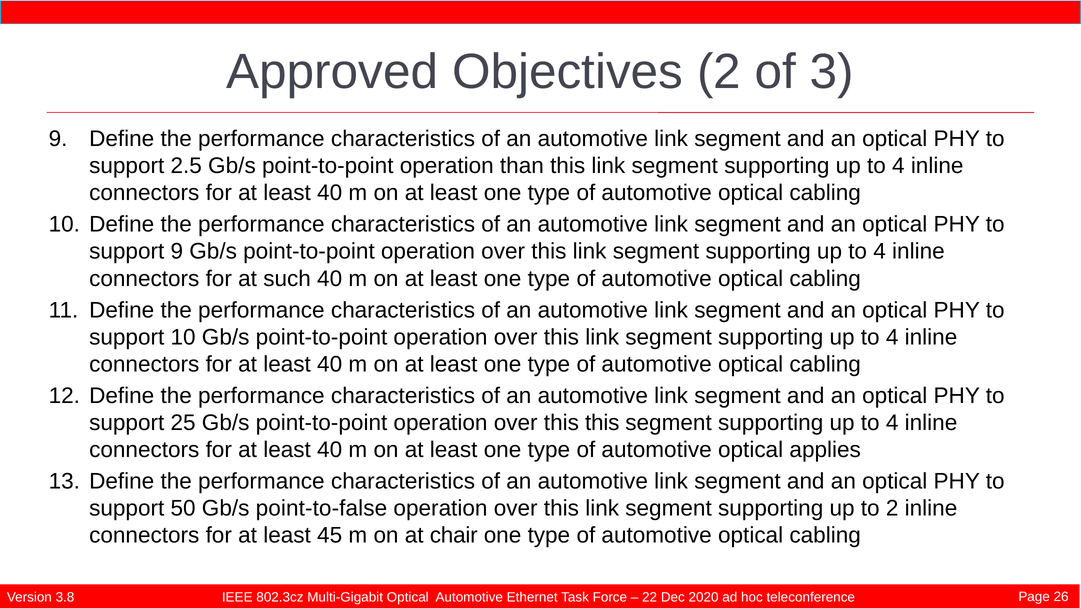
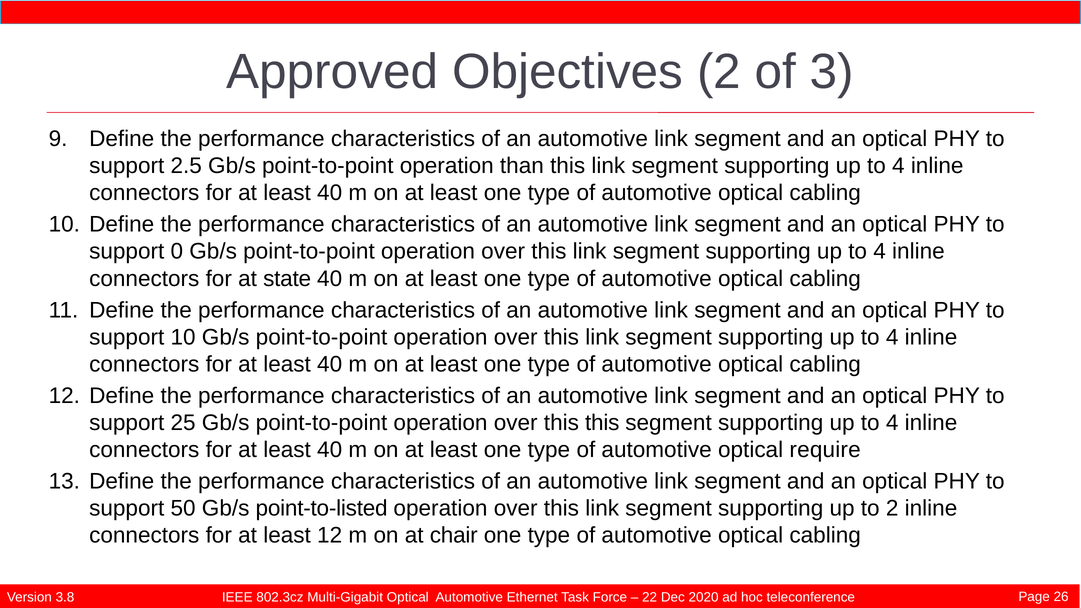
support 9: 9 -> 0 (177, 252)
such: such -> state (287, 279)
applies: applies -> require (825, 450)
point-to-false: point-to-false -> point-to-listed (322, 508)
least 45: 45 -> 12 (330, 535)
